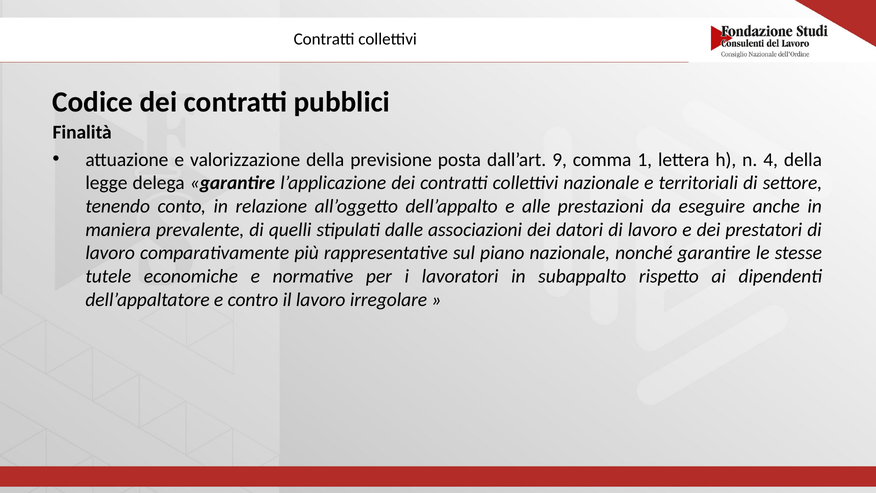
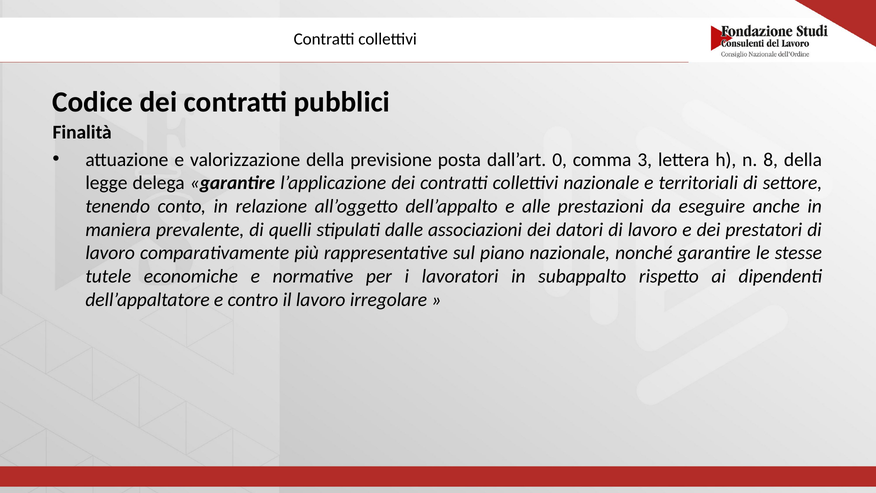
9: 9 -> 0 (560, 160)
1: 1 -> 3 (645, 160)
4: 4 -> 8 (771, 160)
